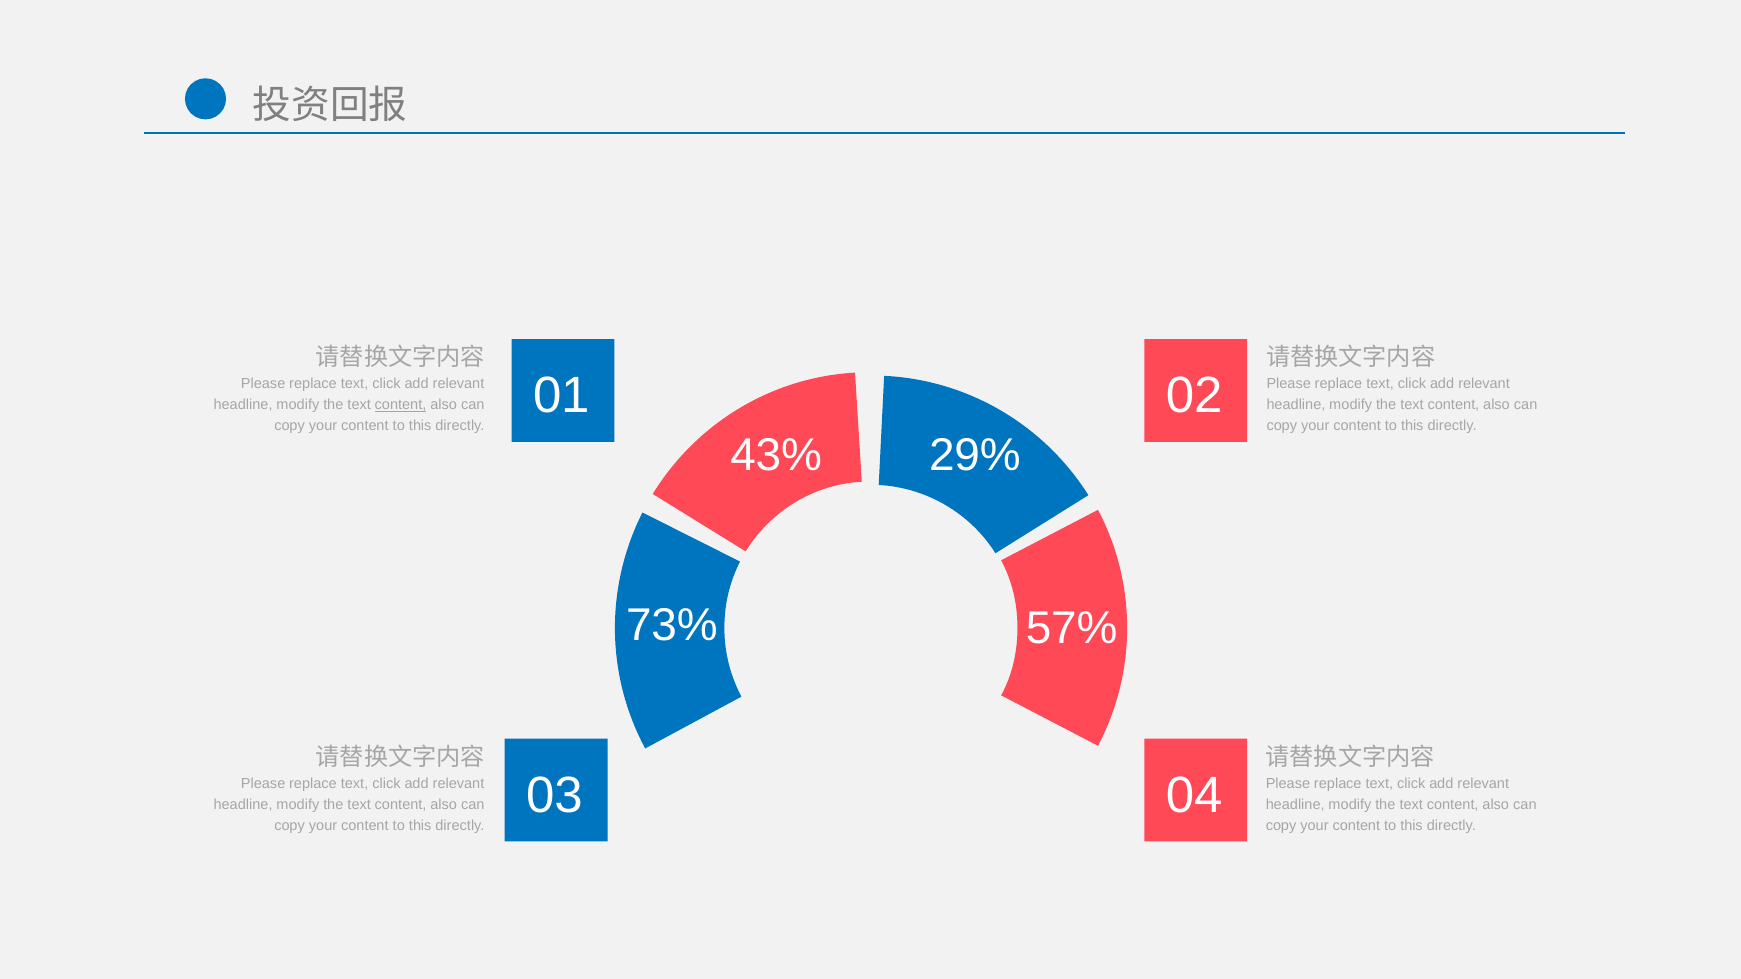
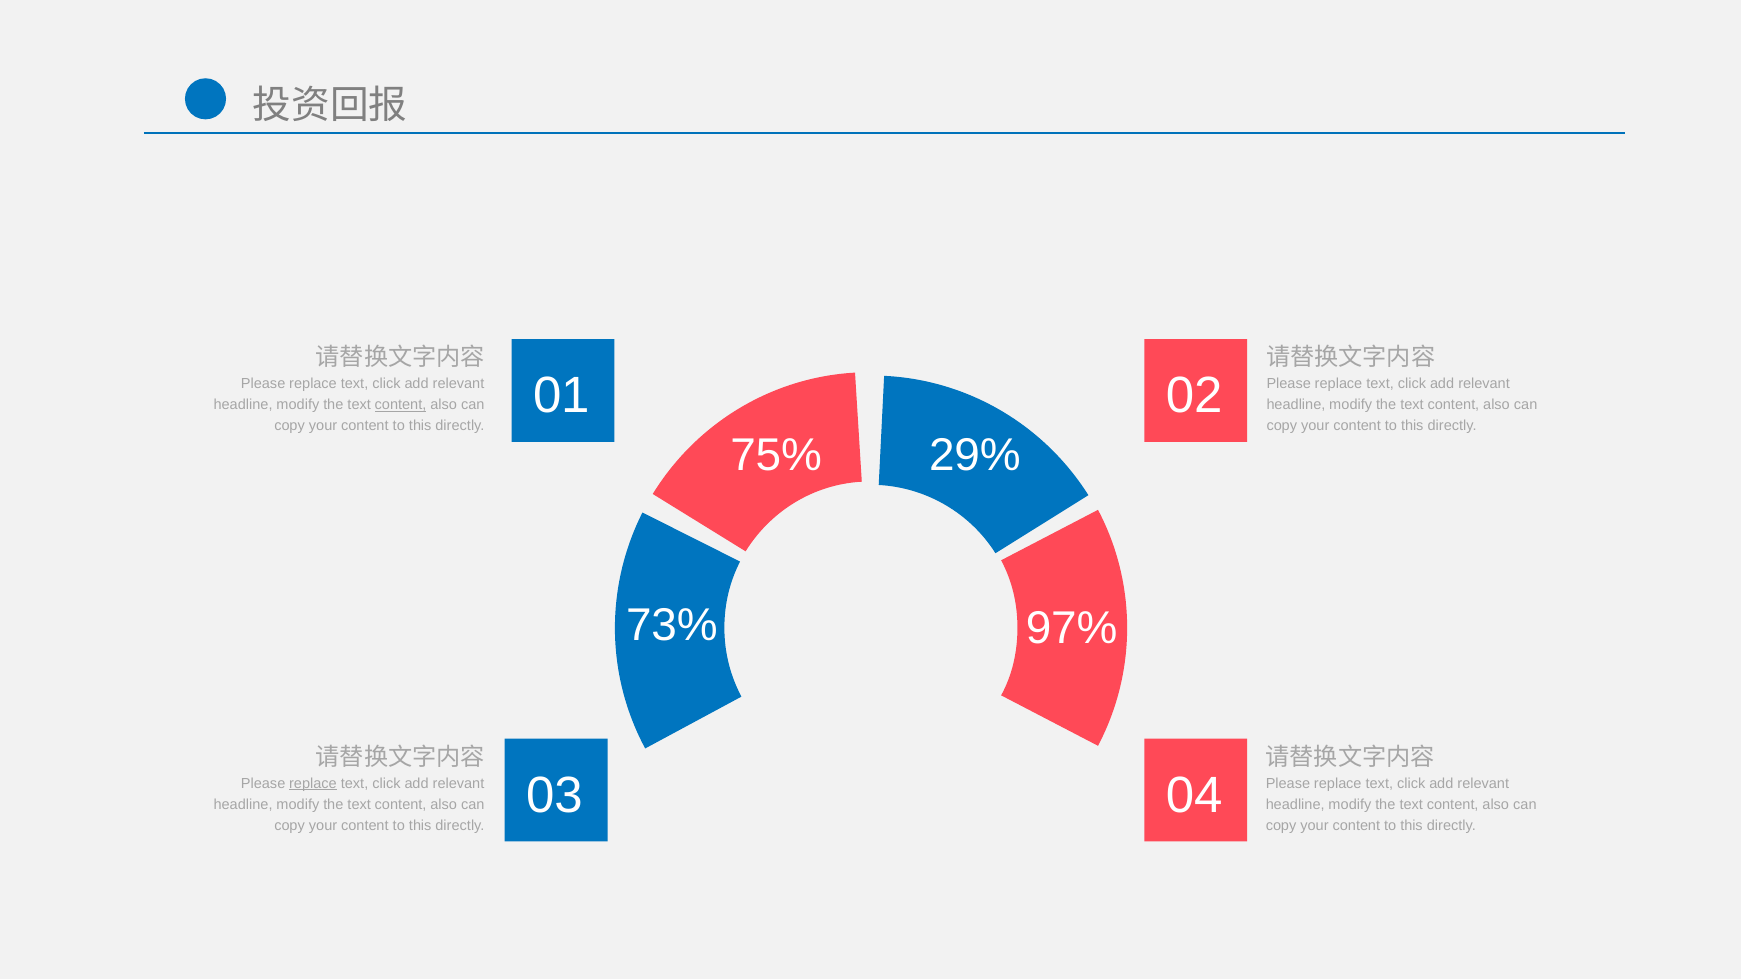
43%: 43% -> 75% (776, 456)
57%: 57% -> 97% (1072, 628)
replace underline: none -> present (313, 784)
